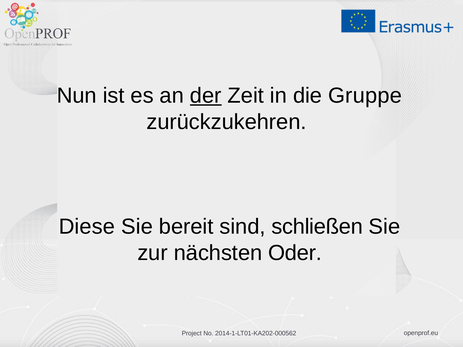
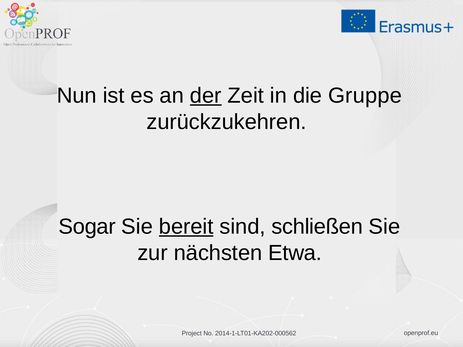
Diese: Diese -> Sogar (87, 227)
bereit underline: none -> present (186, 227)
Oder: Oder -> Etwa (295, 253)
